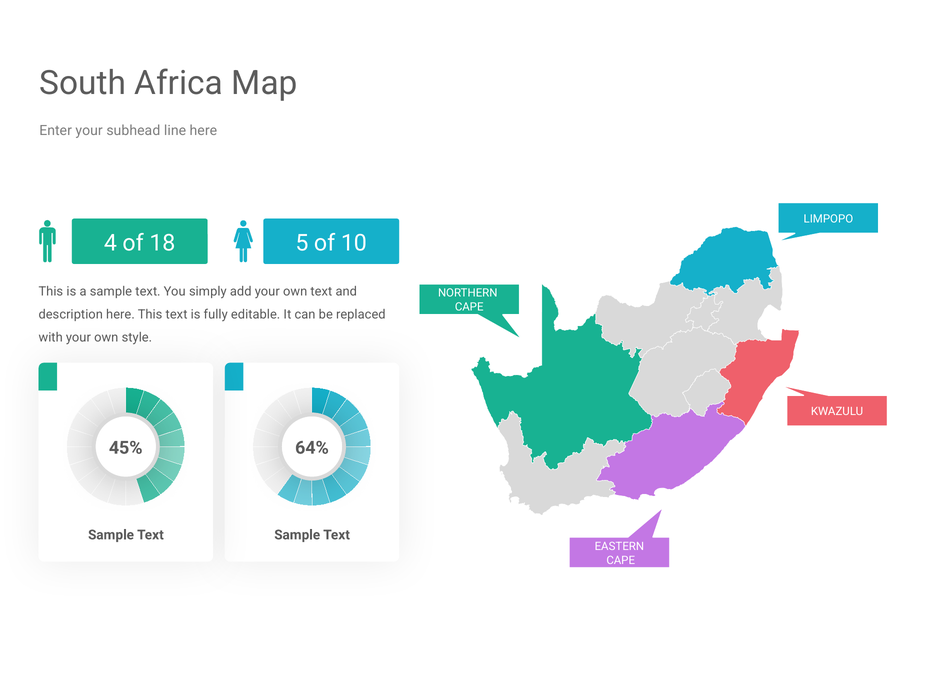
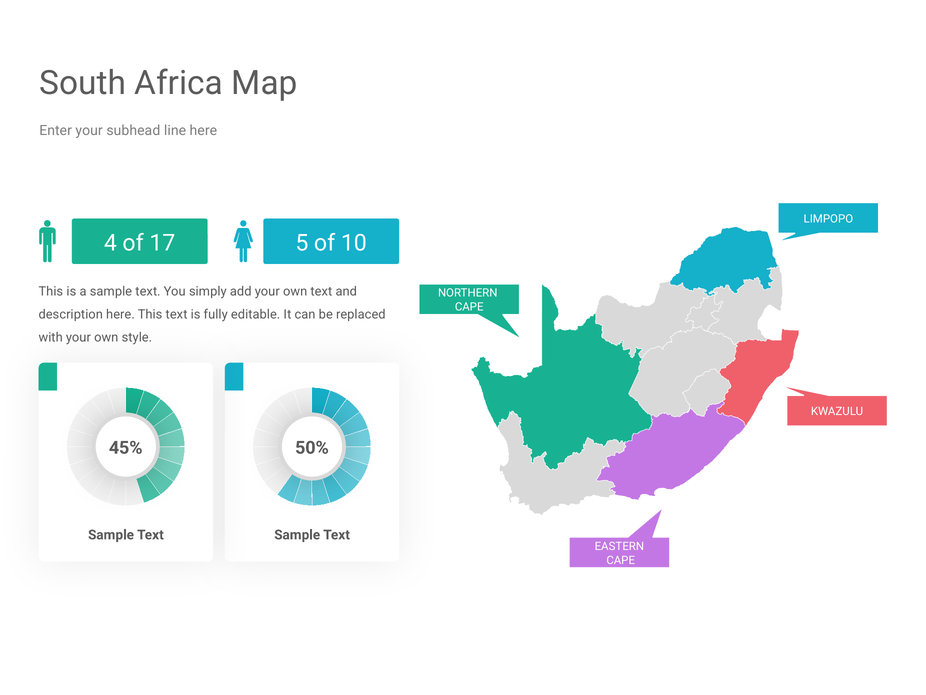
18: 18 -> 17 (162, 243)
64%: 64% -> 50% (312, 447)
